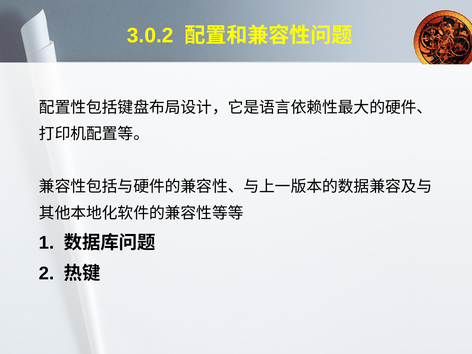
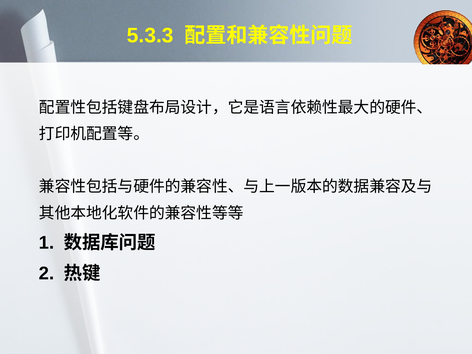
3.0.2: 3.0.2 -> 5.3.3 (150, 36)
